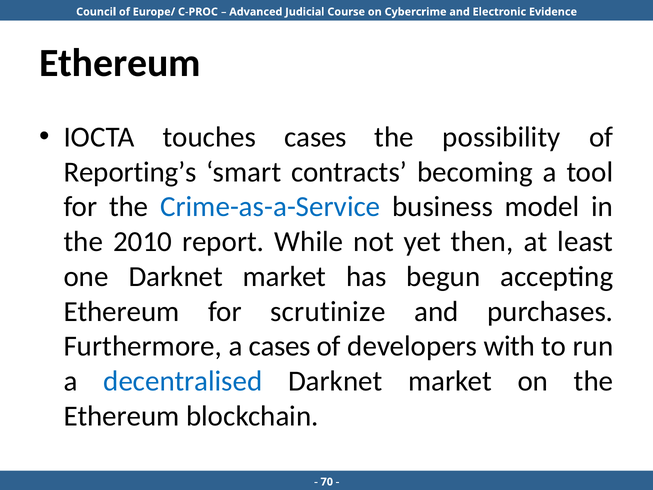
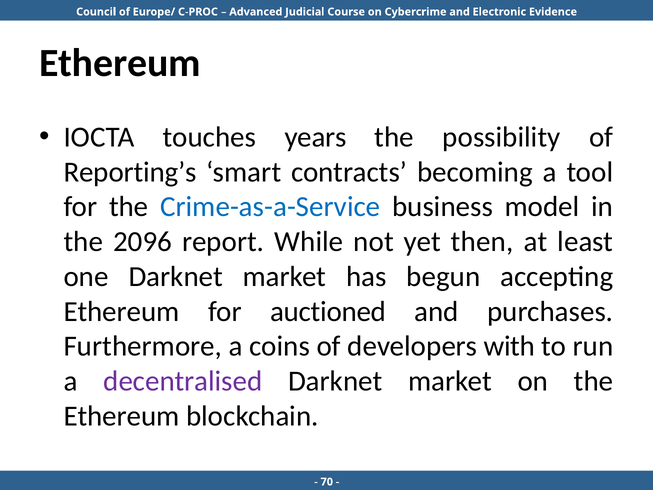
touches cases: cases -> years (315, 137)
2010: 2010 -> 2096 (143, 242)
scrutinize: scrutinize -> auctioned (328, 311)
a cases: cases -> coins (279, 346)
decentralised colour: blue -> purple (183, 381)
